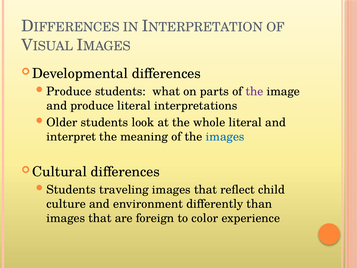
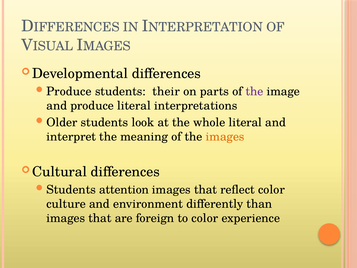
what: what -> their (166, 91)
images colour: blue -> orange (225, 136)
traveling: traveling -> attention (124, 189)
reflect child: child -> color (271, 189)
